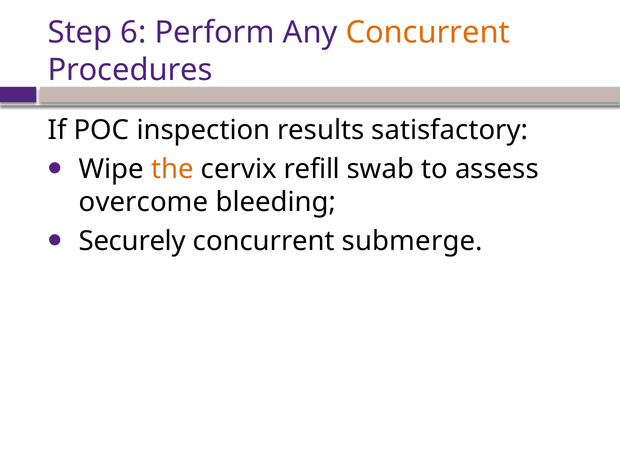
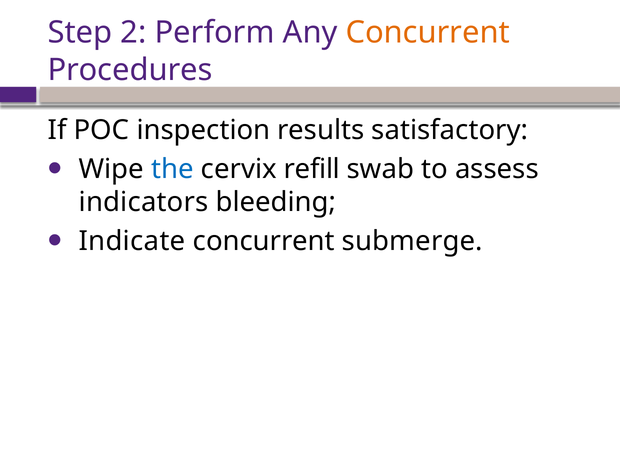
6: 6 -> 2 (133, 33)
the colour: orange -> blue (172, 169)
overcome: overcome -> indicators (144, 202)
Securely: Securely -> Indicate (132, 241)
